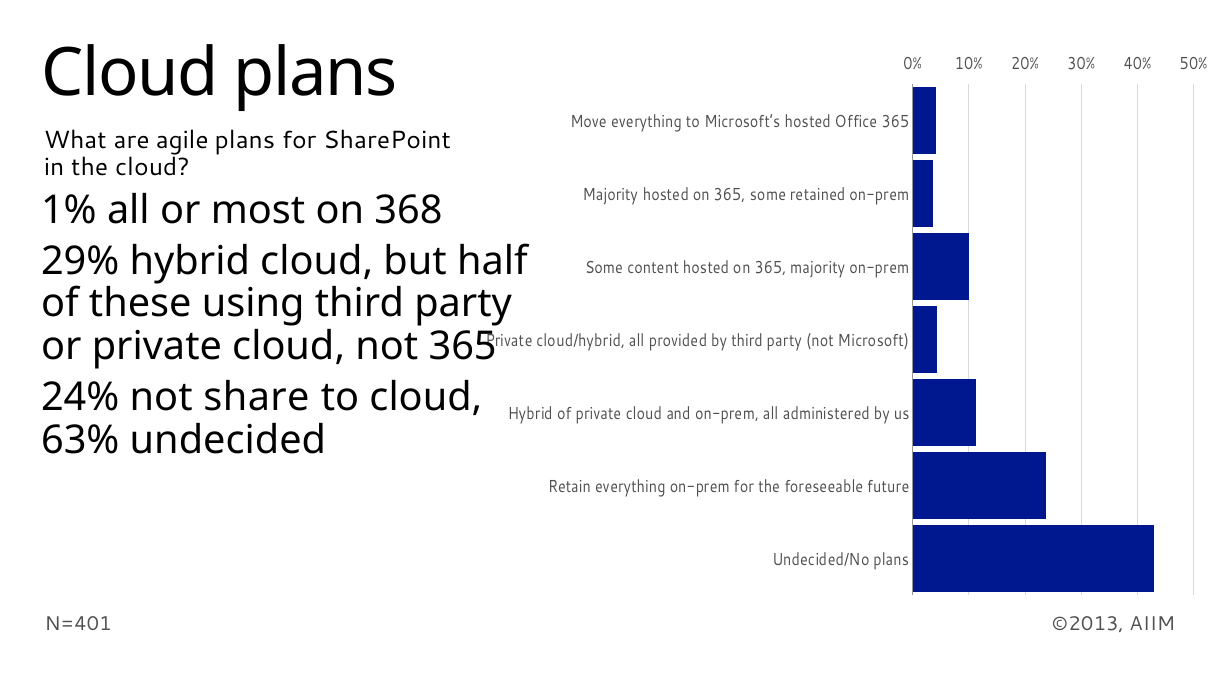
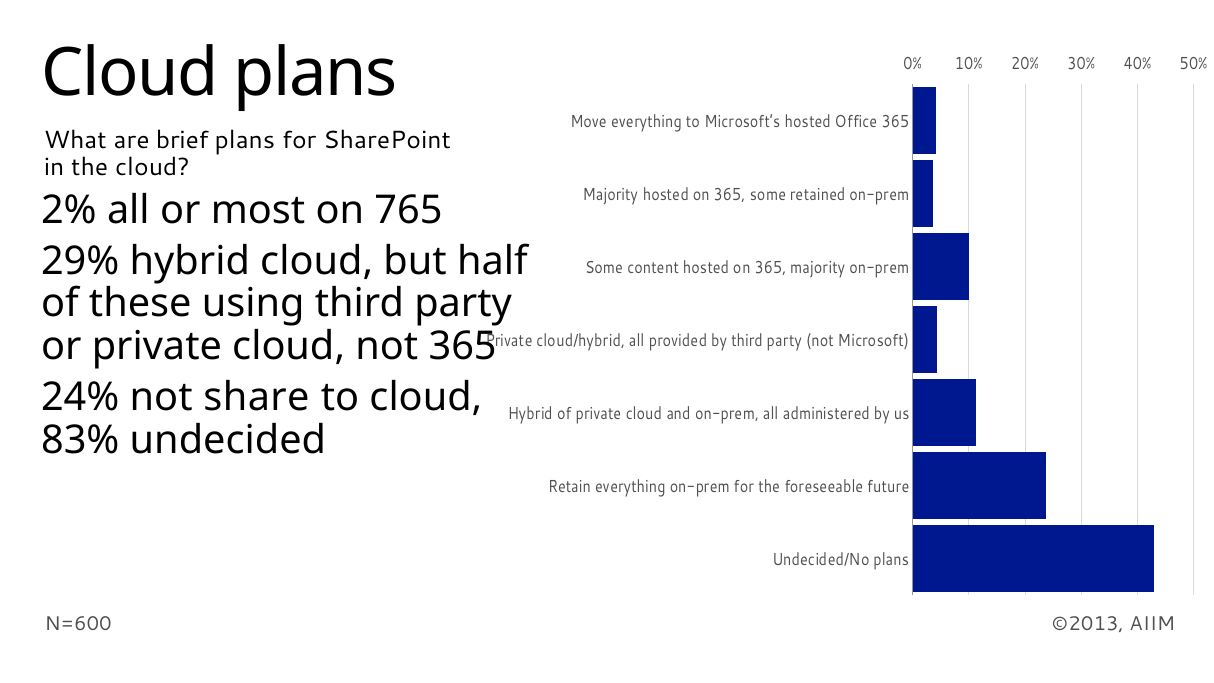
agile: agile -> brief (182, 141)
1%: 1% -> 2% (69, 210)
368: 368 -> 765 (408, 210)
63%: 63% -> 83% (80, 440)
N=401: N=401 -> N=600 (78, 624)
